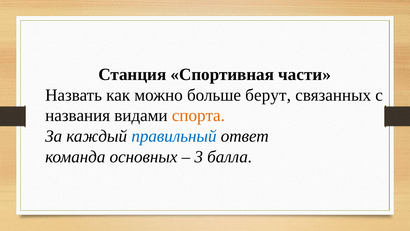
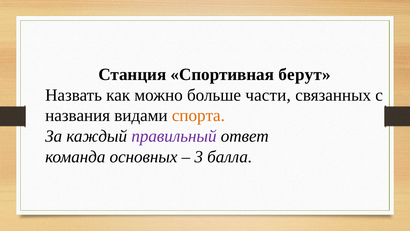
части: части -> берут (305, 74)
берут: берут -> части (268, 95)
правильный colour: blue -> purple (174, 136)
